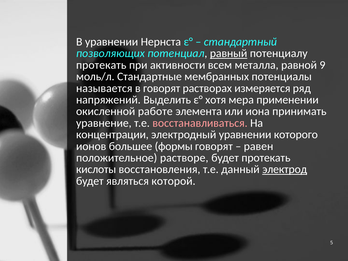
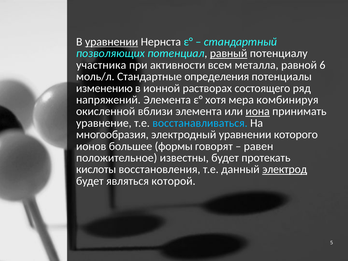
уравнении underline: none -> present (112, 42)
протекать: протекать -> участника (101, 65)
9: 9 -> 6 (322, 65)
мембранных: мембранных -> определения (217, 77)
называется: называется -> изменению (104, 88)
в говорят: говорят -> ионной (162, 88)
измеряется: измеряется -> состоящего (262, 88)
напряжений Выделить: Выделить -> Элемента (167, 100)
применении: применении -> комбинируя (287, 100)
работе: работе -> вблизи (155, 111)
иона underline: none -> present (258, 111)
восстанавливаться colour: pink -> light blue (200, 123)
концентрации: концентрации -> многообразия (112, 135)
растворе: растворе -> известны (184, 158)
